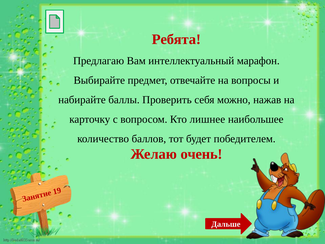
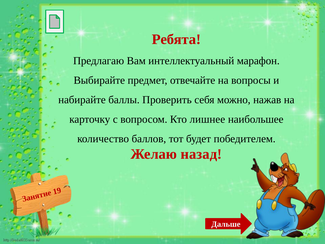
очень: очень -> назад (201, 154)
